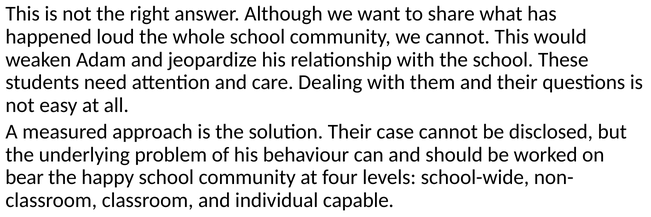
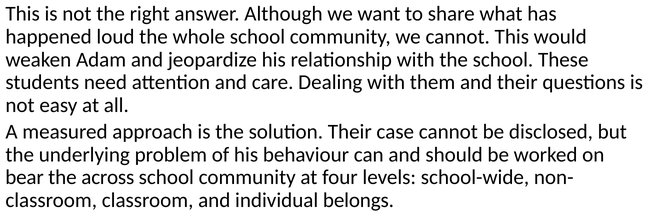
happy: happy -> across (108, 178)
capable: capable -> belongs (358, 200)
